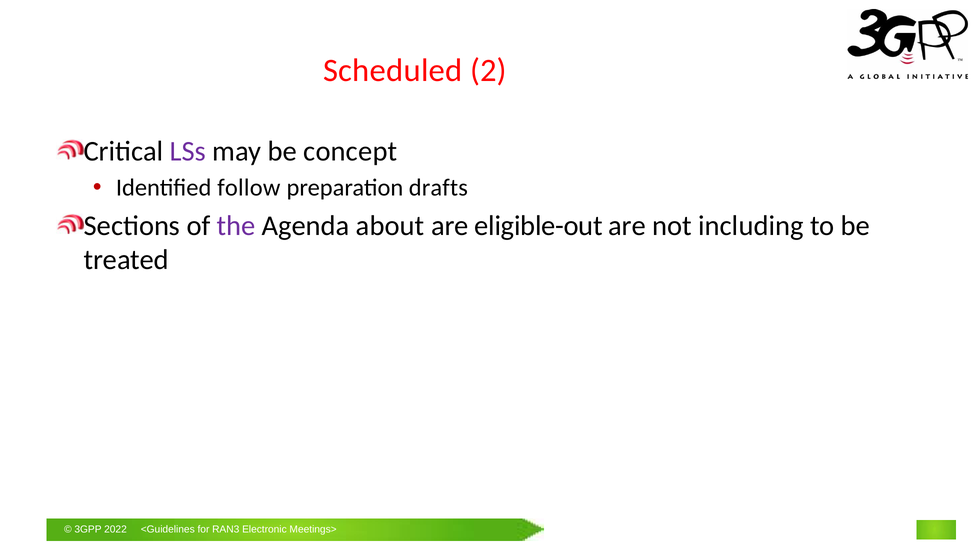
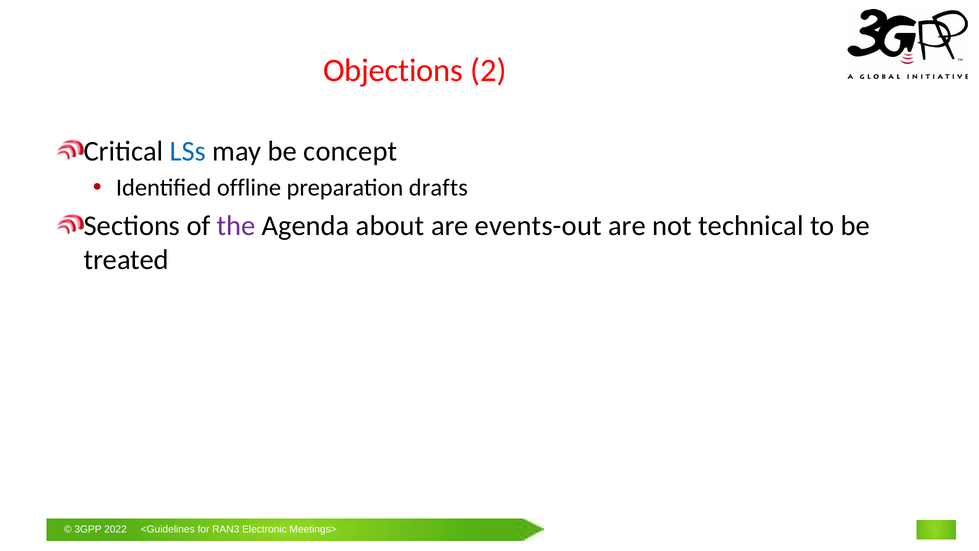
Scheduled: Scheduled -> Objections (393, 70)
LSs colour: purple -> blue (188, 151)
follow: follow -> offline (249, 188)
eligible-out: eligible-out -> events-out (538, 226)
including: including -> technical (751, 226)
